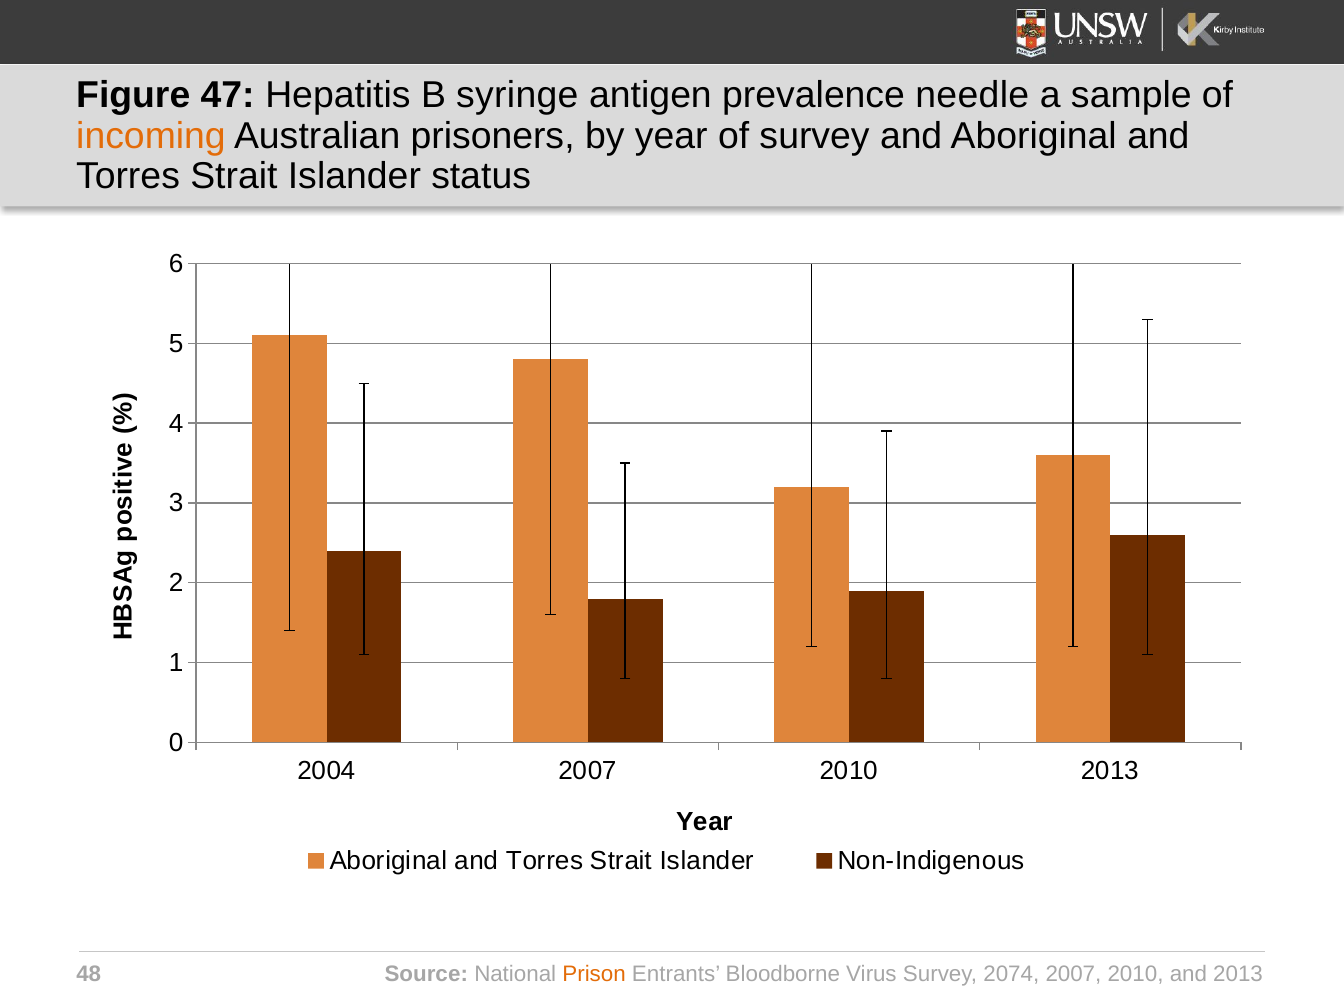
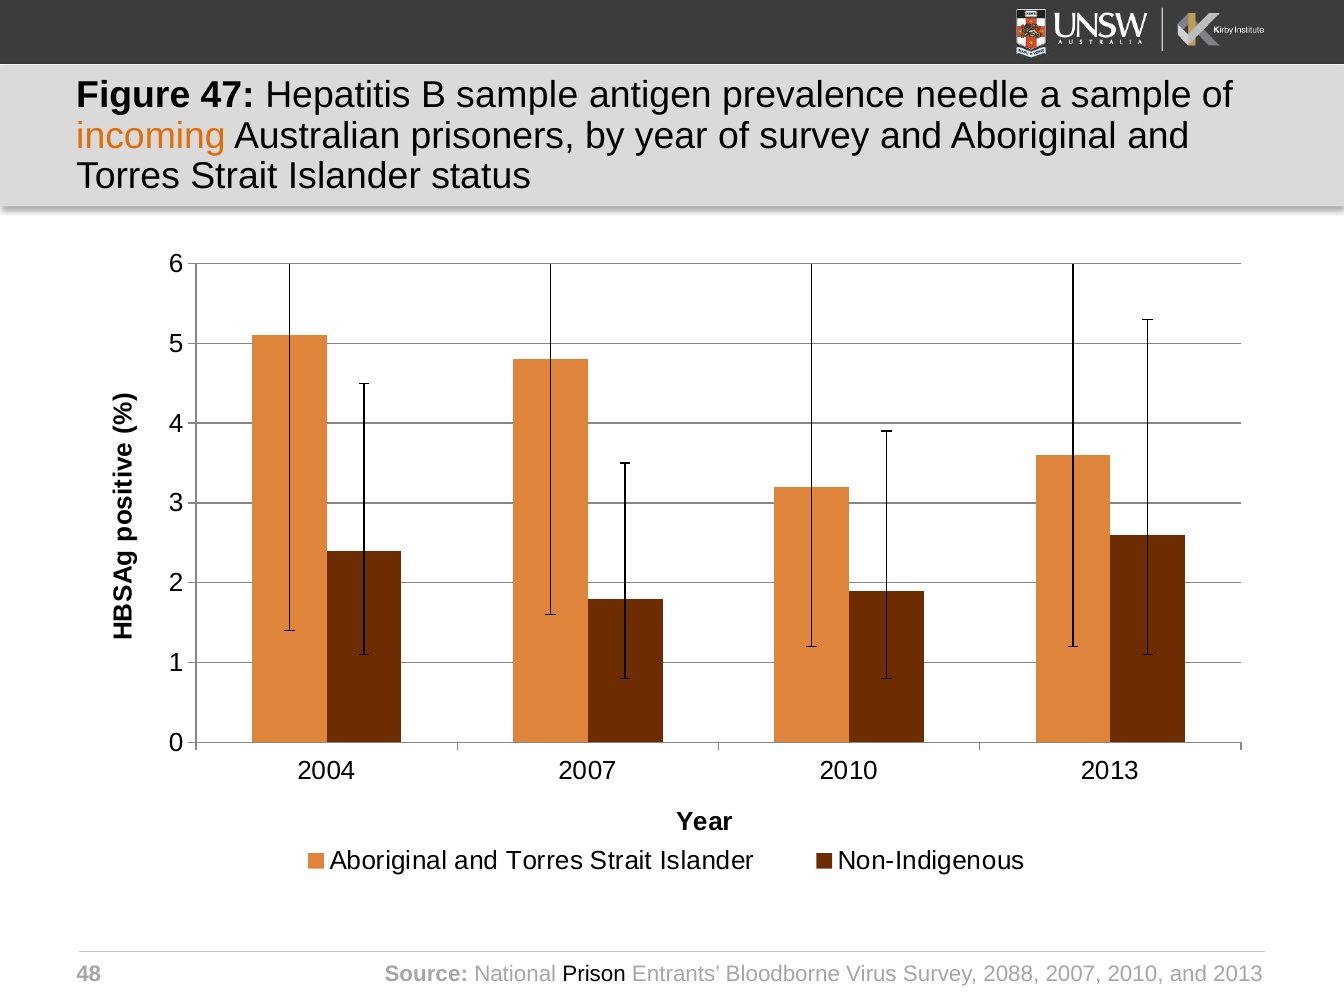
B syringe: syringe -> sample (517, 96)
Prison colour: orange -> black (594, 974)
2074: 2074 -> 2088 (1011, 974)
